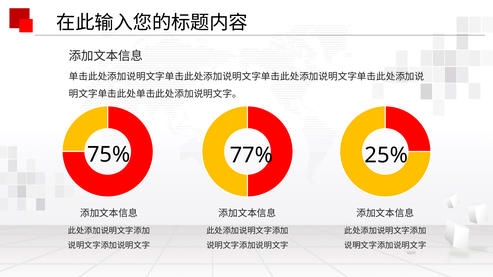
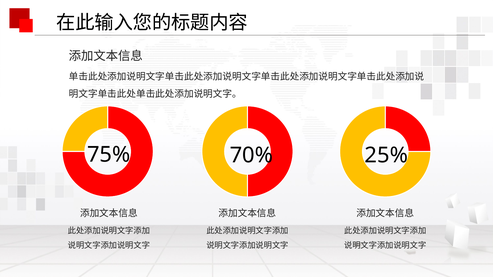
77%: 77% -> 70% (251, 155)
